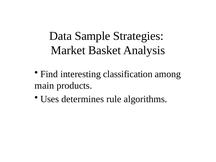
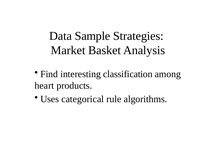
main: main -> heart (44, 86)
determines: determines -> categorical (83, 99)
